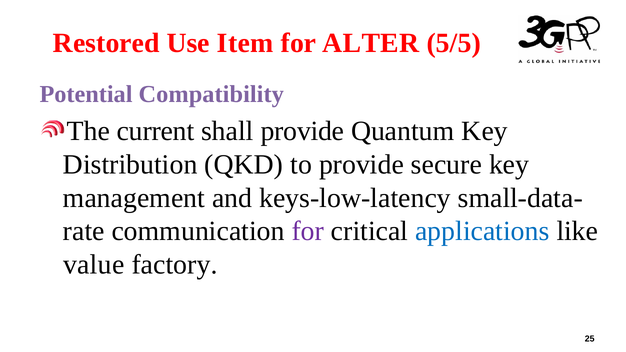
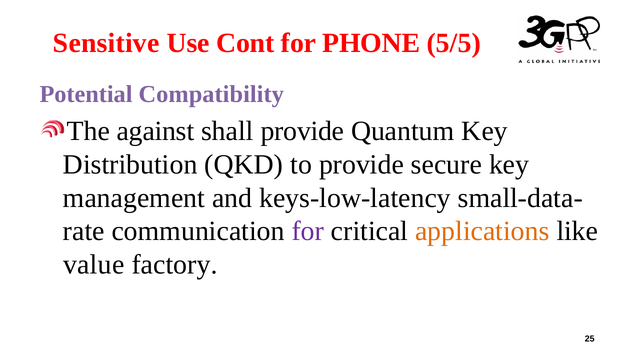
Restored: Restored -> Sensitive (106, 43)
Item: Item -> Cont (245, 43)
ALTER: ALTER -> PHONE (371, 43)
current: current -> against (156, 131)
applications colour: blue -> orange (482, 231)
